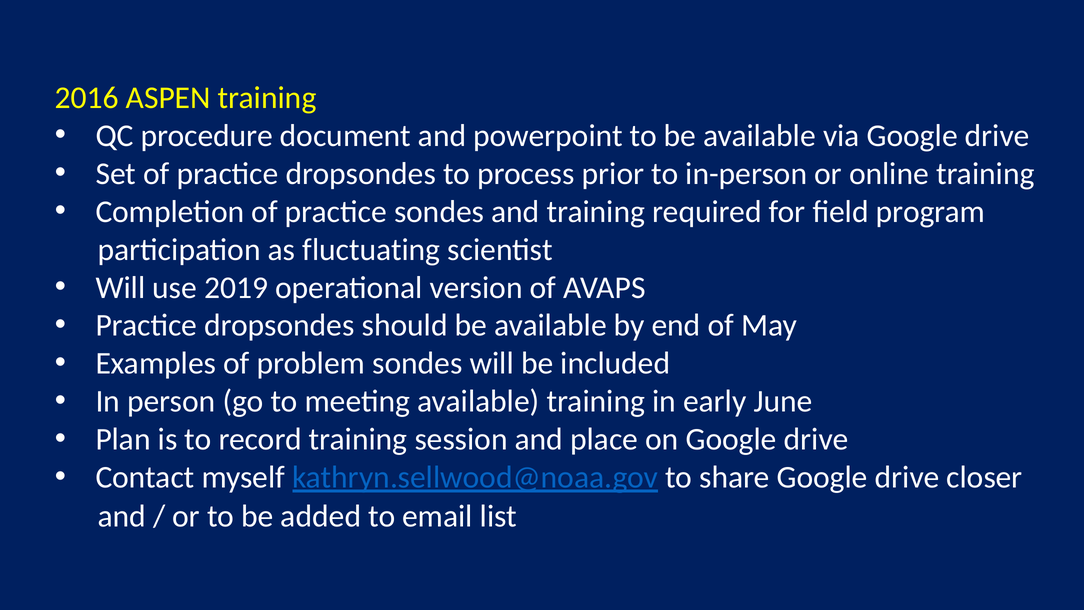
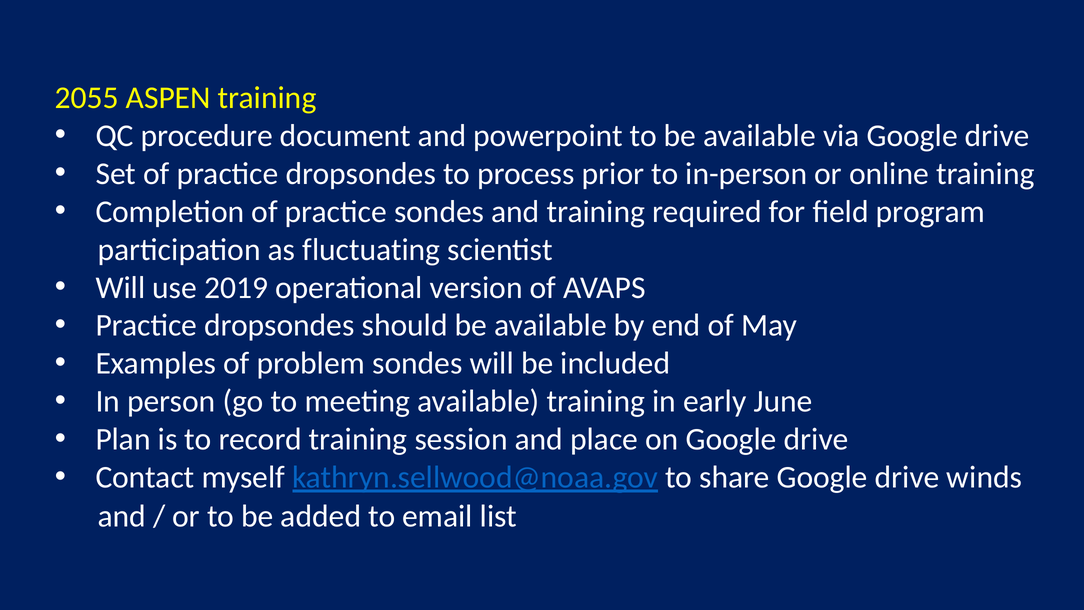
2016: 2016 -> 2055 (87, 98)
closer: closer -> winds (984, 477)
